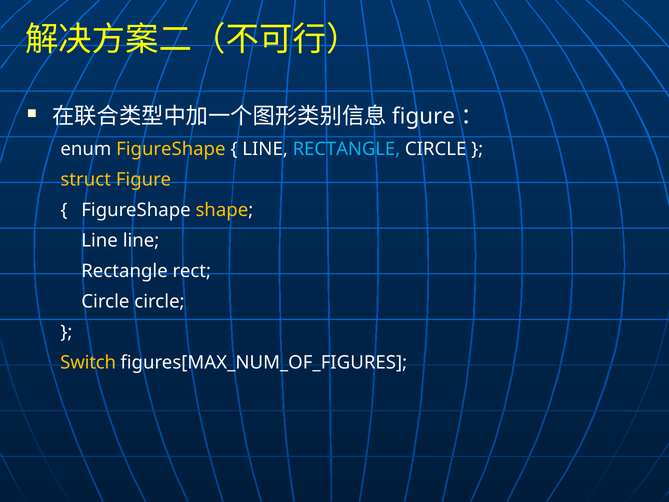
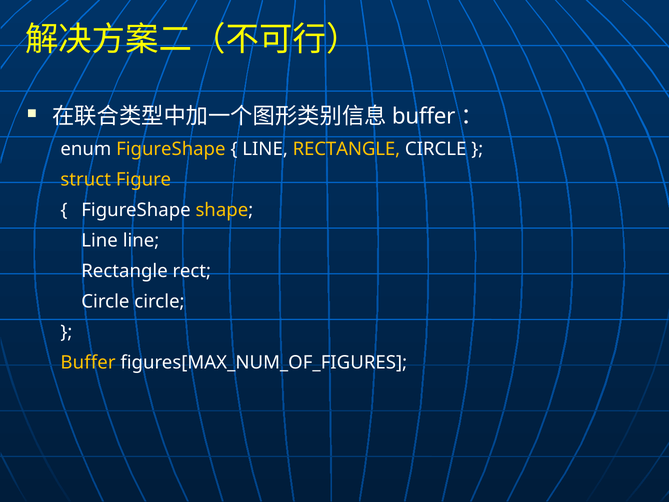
figure: figure -> buffer (424, 116)
RECTANGLE colour: light blue -> yellow (346, 149)
Switch: Switch -> Buffer (88, 362)
